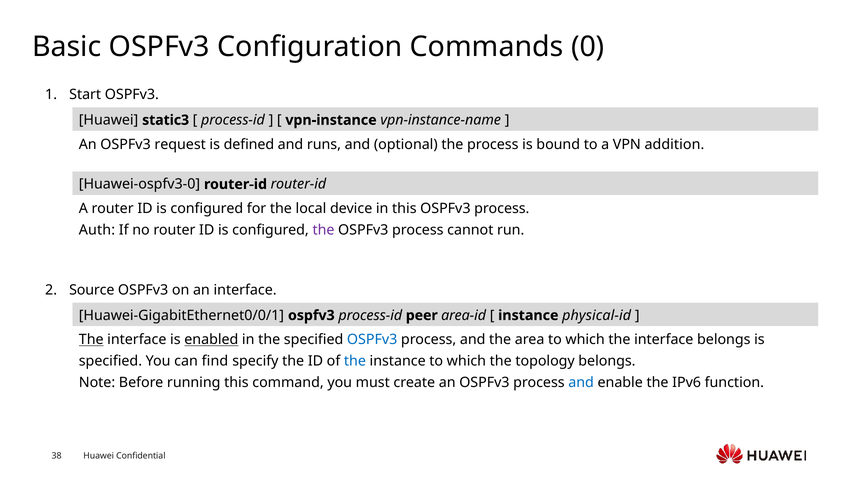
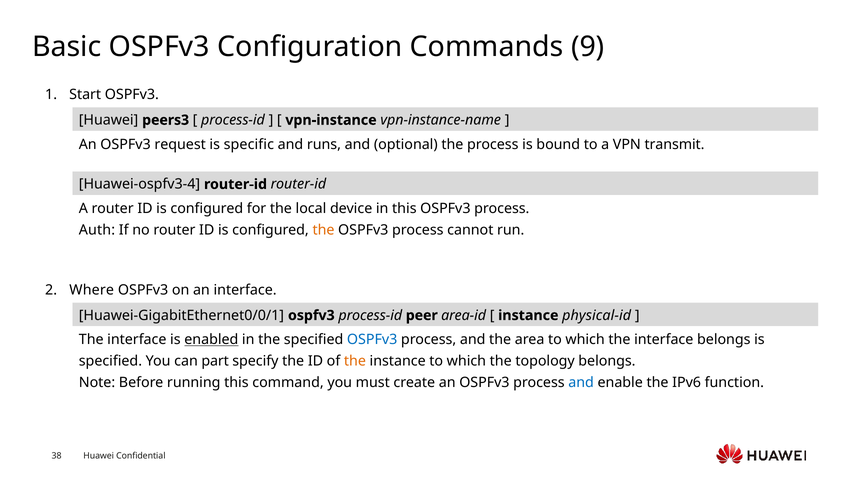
0: 0 -> 9 (588, 47)
static3: static3 -> peers3 (166, 120)
defined: defined -> specific (249, 145)
addition: addition -> transmit (674, 145)
Huawei-ospfv3-0: Huawei-ospfv3-0 -> Huawei-ospfv3-4 (139, 184)
the colour: purple -> orange (323, 230)
Source: Source -> Where (92, 290)
The underline: present -> none (91, 340)
find: find -> part (215, 361)
the colour: blue -> orange (355, 361)
